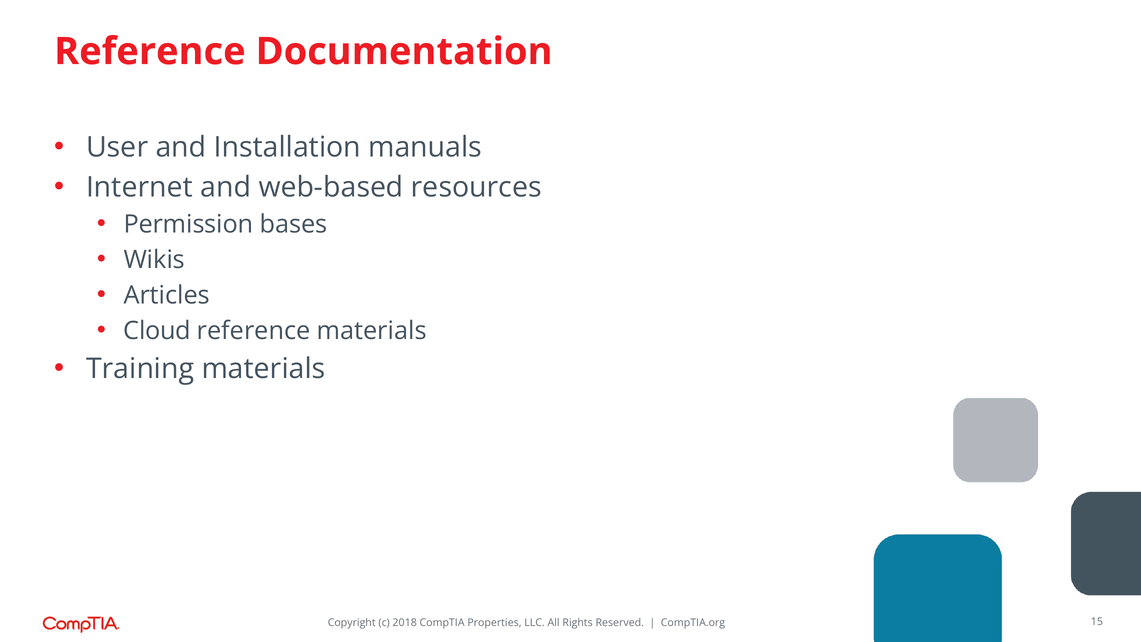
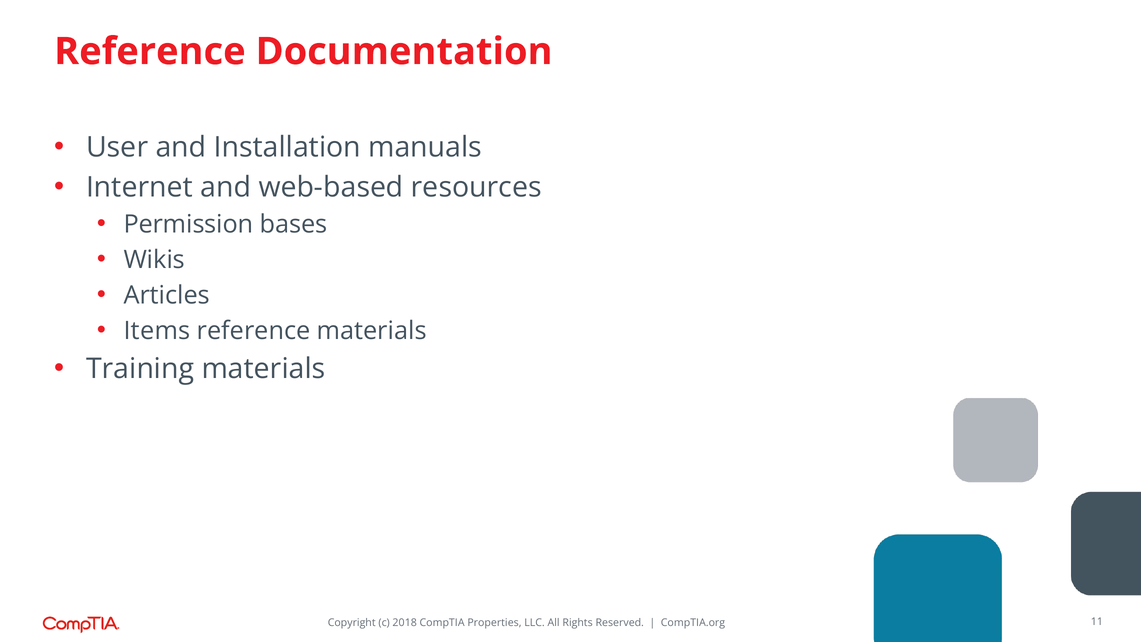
Cloud: Cloud -> Items (157, 331)
15: 15 -> 11 (1097, 622)
